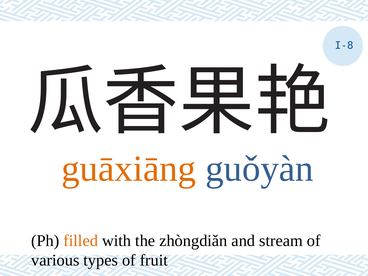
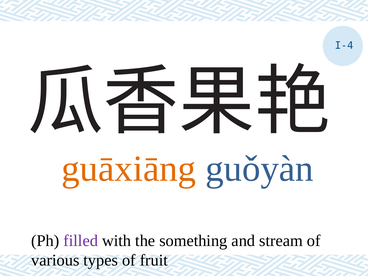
I-8: I-8 -> I-4 (344, 45)
filled colour: orange -> purple (81, 241)
zhòngdiǎn: zhòngdiǎn -> something (193, 241)
